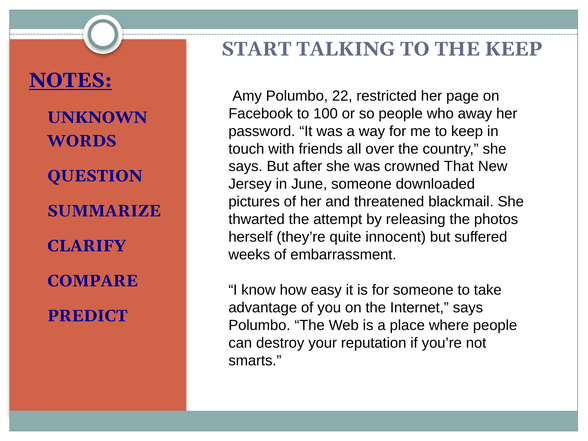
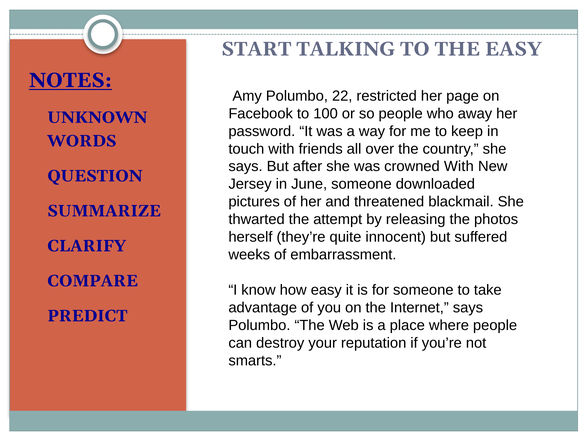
THE KEEP: KEEP -> EASY (513, 49)
crowned That: That -> With (459, 166)
